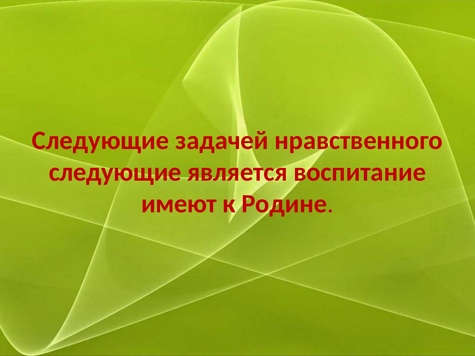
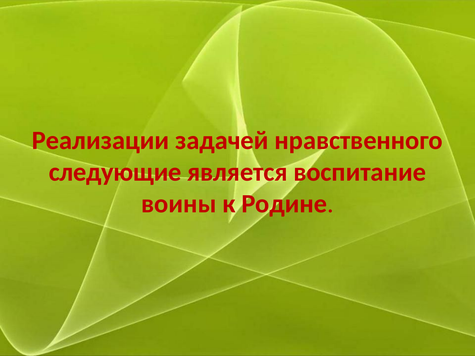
Следующие: Следующие -> Реализации (101, 141)
имеют: имеют -> воины (179, 204)
